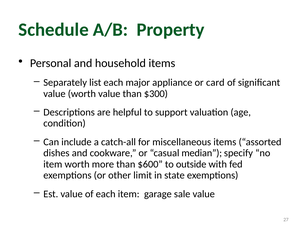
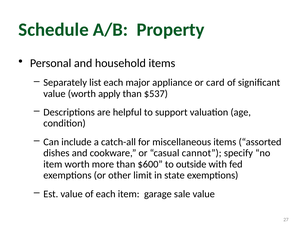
worth value: value -> apply (109, 94)
$300: $300 -> $537 (156, 94)
median: median -> cannot (202, 153)
